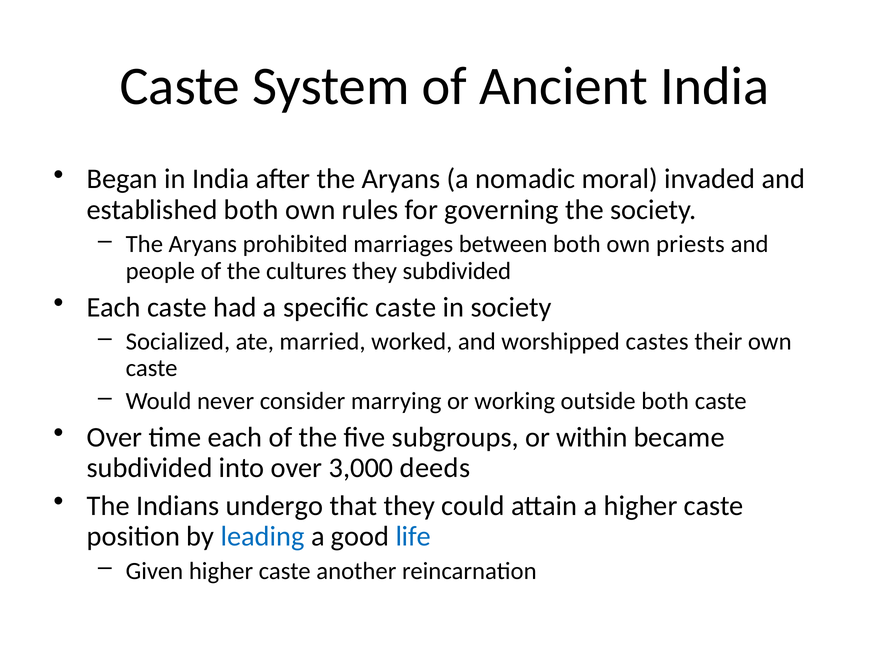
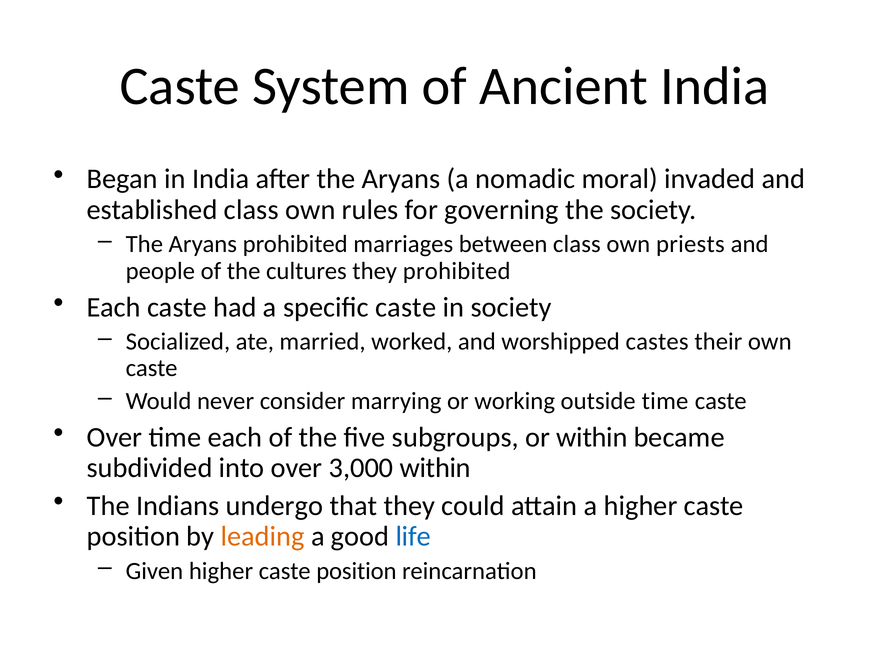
established both: both -> class (251, 210)
between both: both -> class (577, 244)
they subdivided: subdivided -> prohibited (457, 271)
outside both: both -> time (665, 401)
3,000 deeds: deeds -> within (435, 468)
leading colour: blue -> orange (263, 537)
Given higher caste another: another -> position (356, 571)
